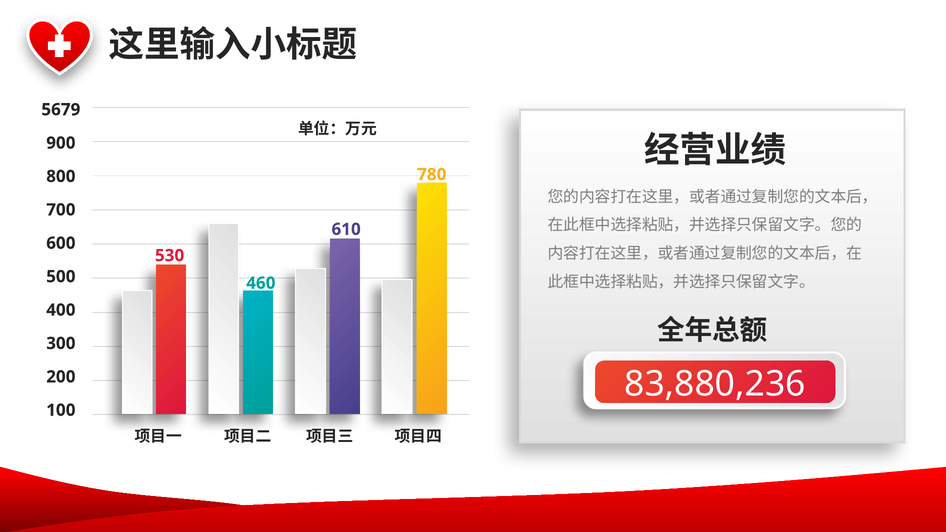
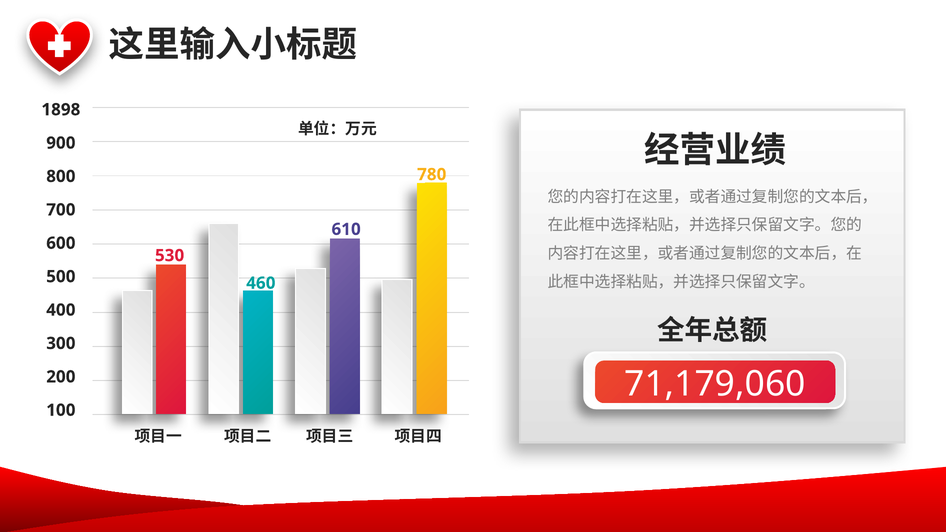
5679: 5679 -> 1898 (61, 110)
83,880,236: 83,880,236 -> 71,179,060 (715, 384)
